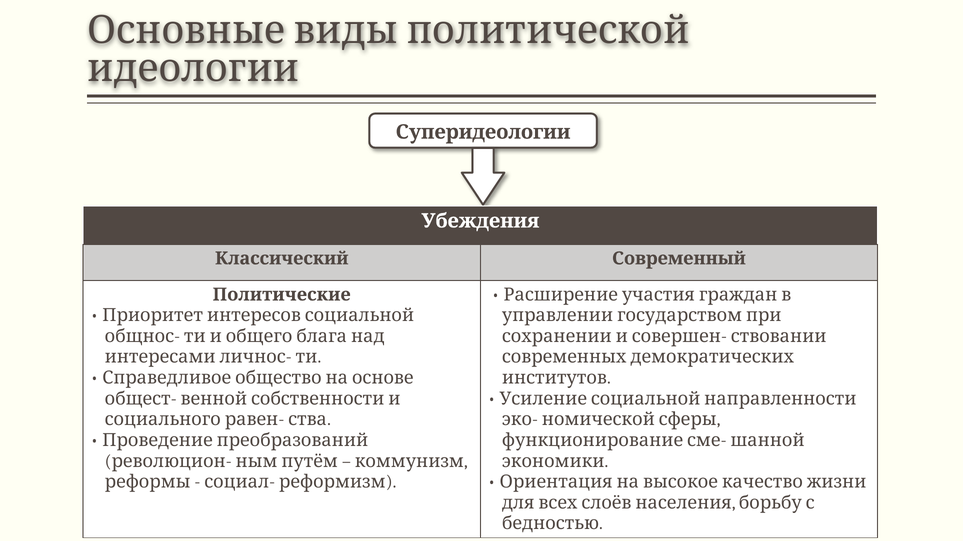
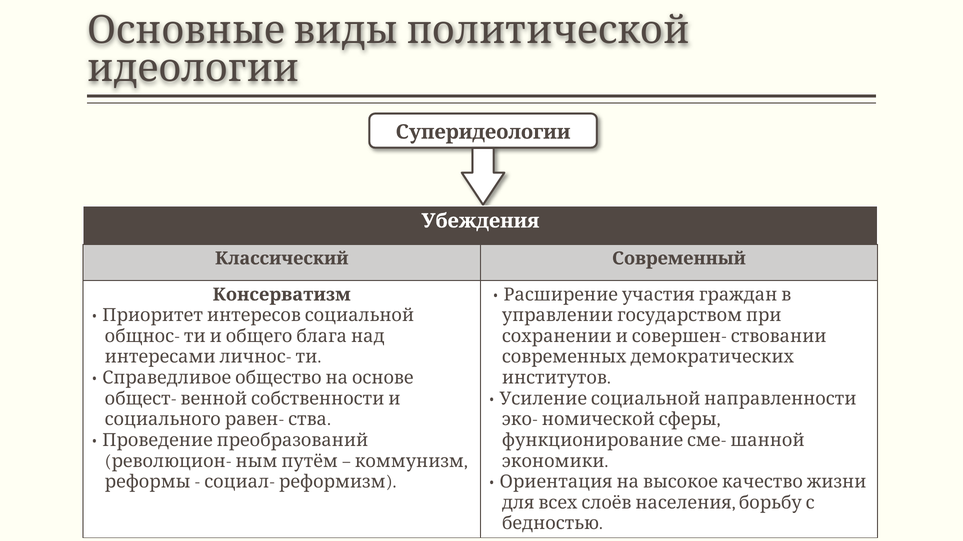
Политические: Политические -> Консерватизм (282, 295)
